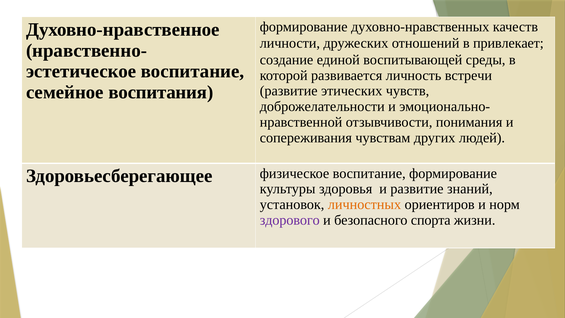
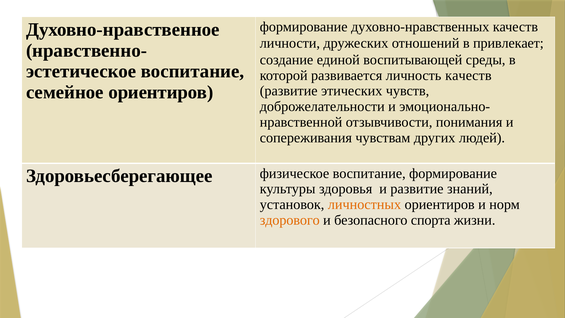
личность встречи: встречи -> качеств (468, 75)
семейное воспитания: воспитания -> ориентиров (161, 92)
здорового colour: purple -> orange (290, 220)
